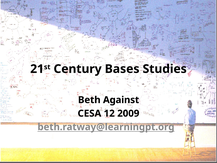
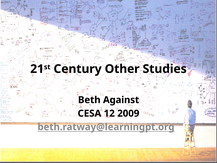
Bases: Bases -> Other (122, 69)
